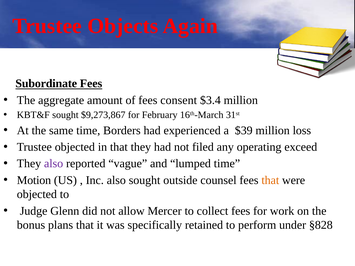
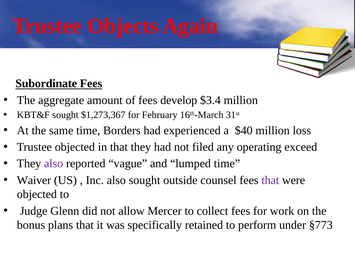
consent: consent -> develop (179, 100)
$9,273,867: $9,273,867 -> $1,273,367 (103, 115)
$39: $39 -> $40 (244, 131)
Motion: Motion -> Waiver (34, 180)
that colour: orange -> purple (270, 180)
§828: §828 -> §773 (321, 225)
